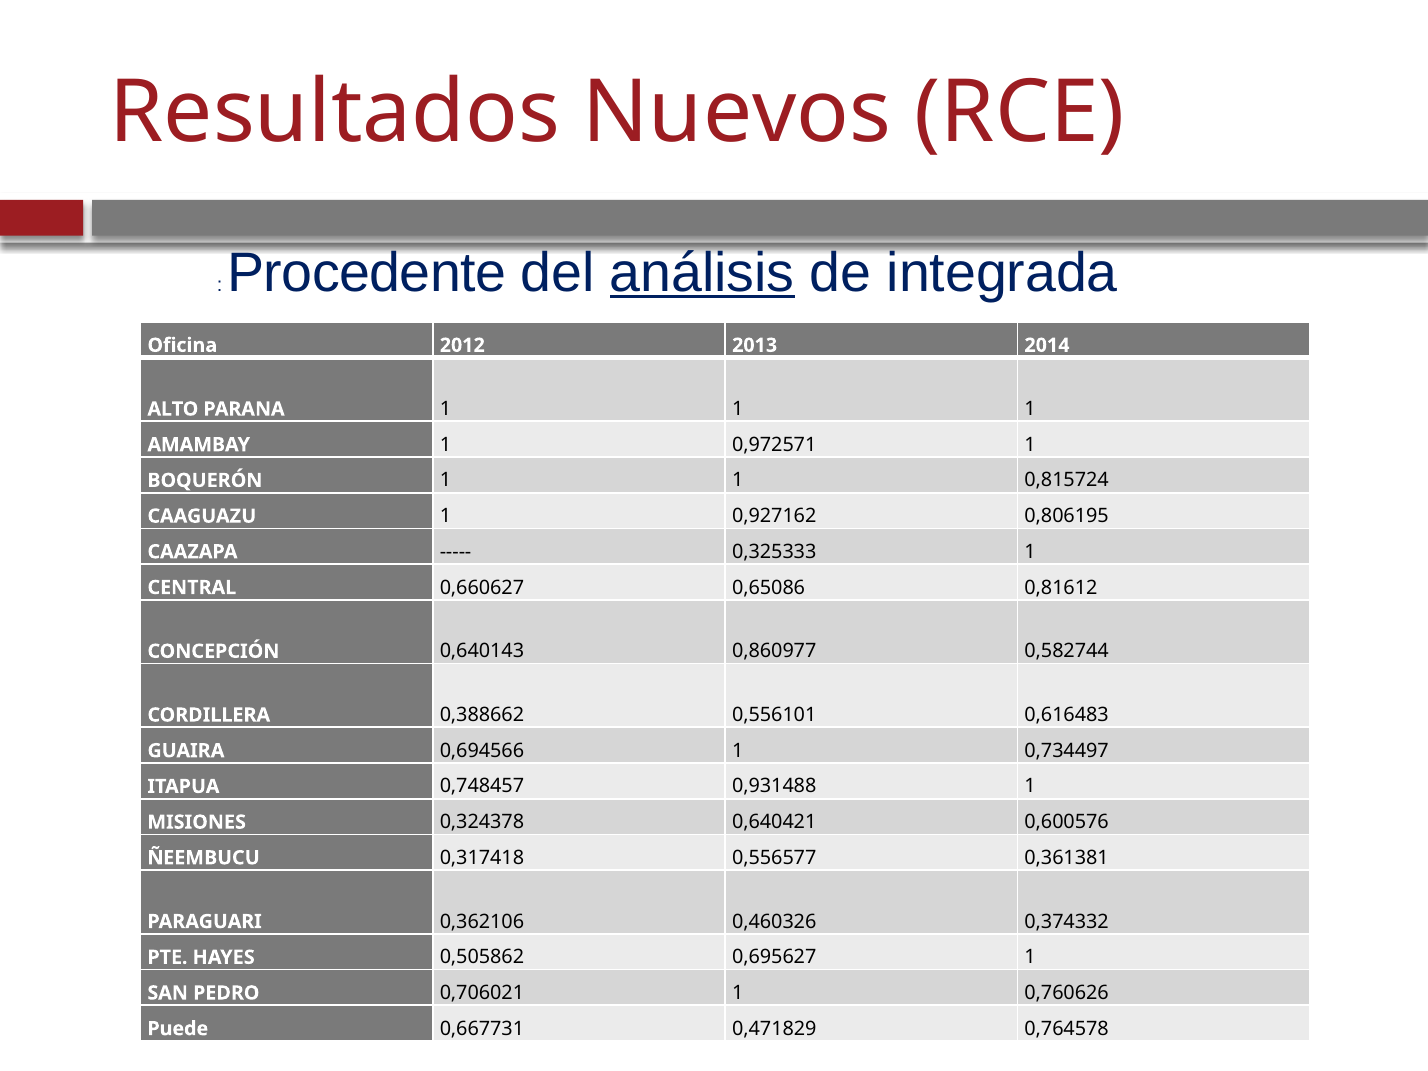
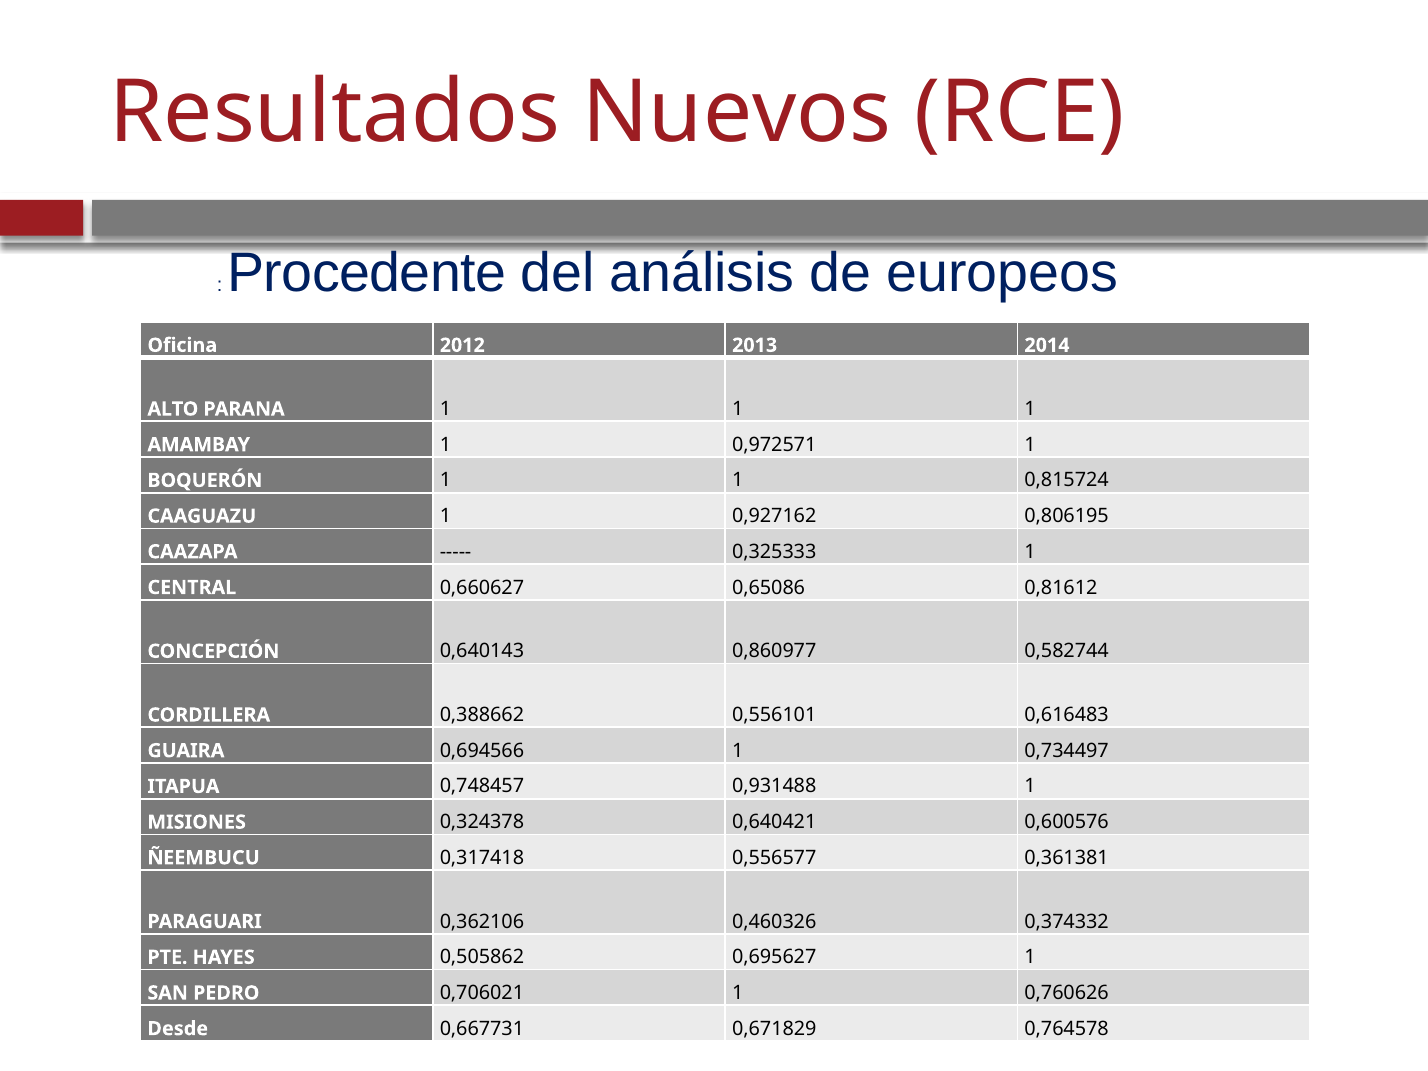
análisis underline: present -> none (702, 273)
integrada: integrada -> europeos (1002, 273)
Puede: Puede -> Desde (178, 1029)
0,471829: 0,471829 -> 0,671829 (774, 1029)
